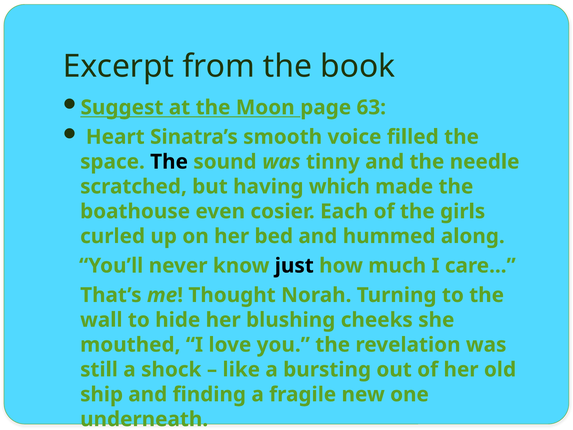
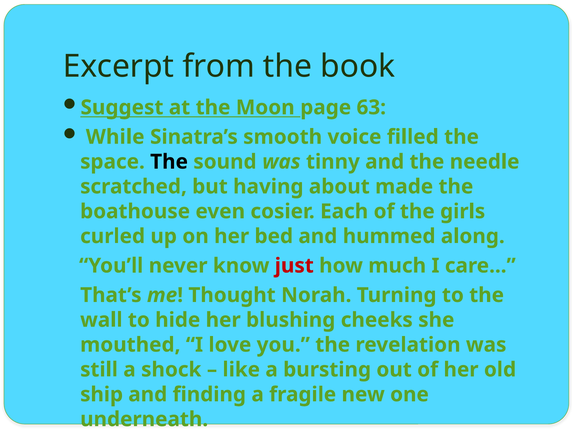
Heart: Heart -> While (115, 137)
which: which -> about (339, 186)
just colour: black -> red (294, 266)
